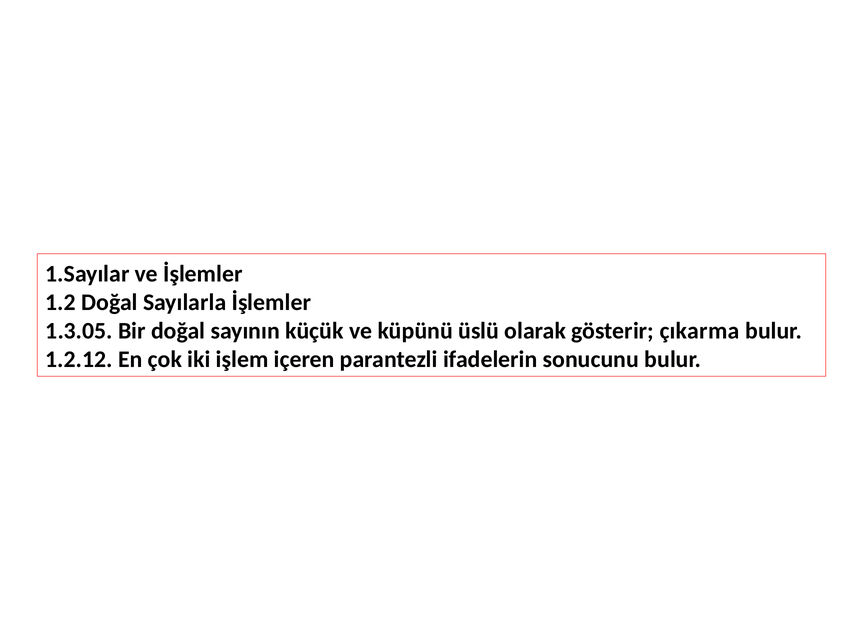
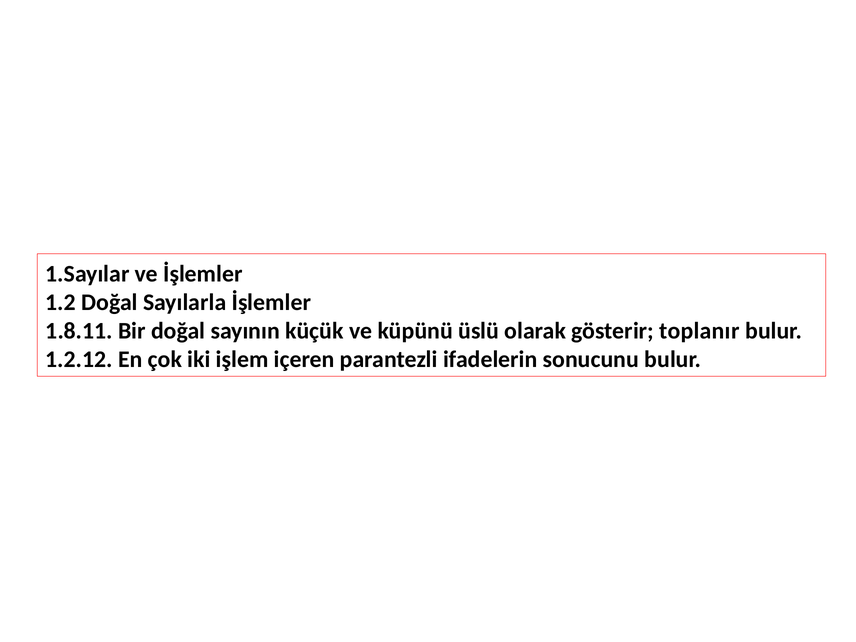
1.3.05: 1.3.05 -> 1.8.11 (79, 331)
çıkarma: çıkarma -> toplanır (699, 331)
